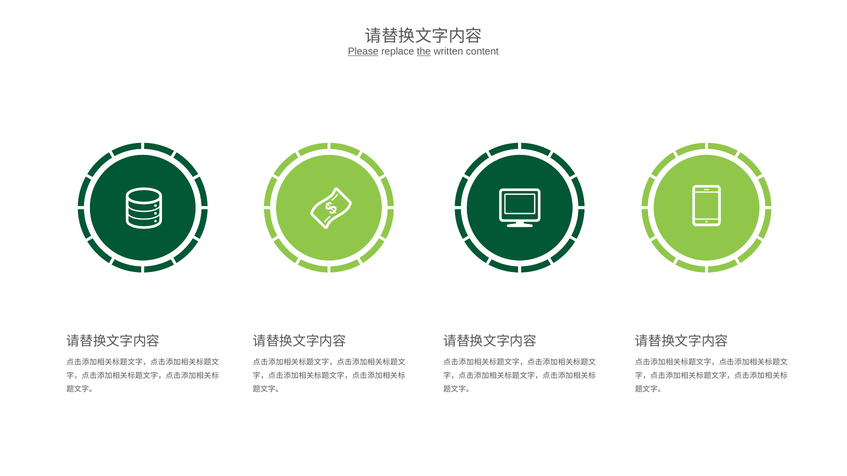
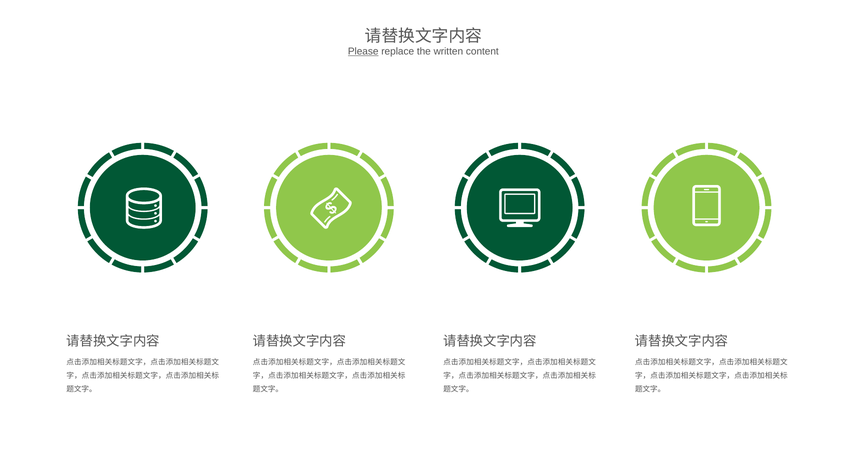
the underline: present -> none (424, 52)
